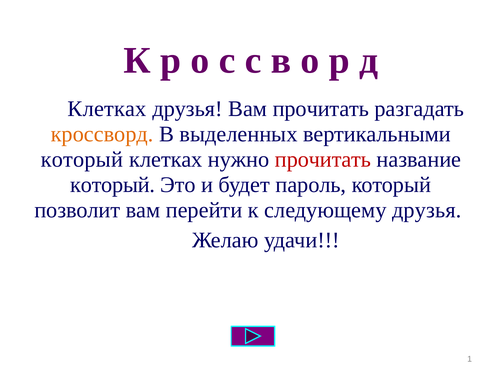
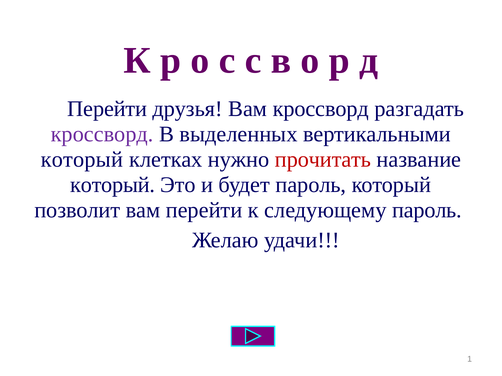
Клетках: Клетках -> Перейти (107, 109)
Вам прочитать: прочитать -> кроссворд (321, 109)
кроссворд colour: orange -> purple (102, 134)
следующему друзья: друзья -> пароль (427, 211)
